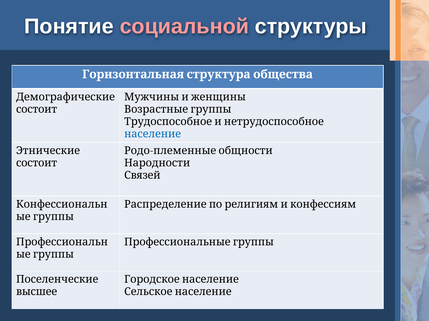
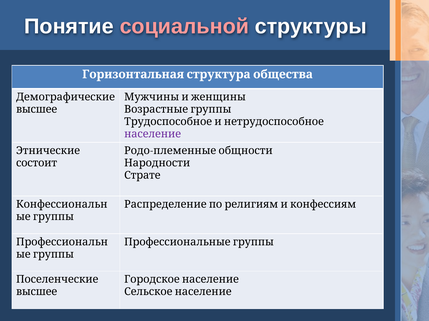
состоит: состоит -> высшее (37, 110)
население colour: blue -> purple (153, 134)
Связей: Связей -> Страте (142, 176)
